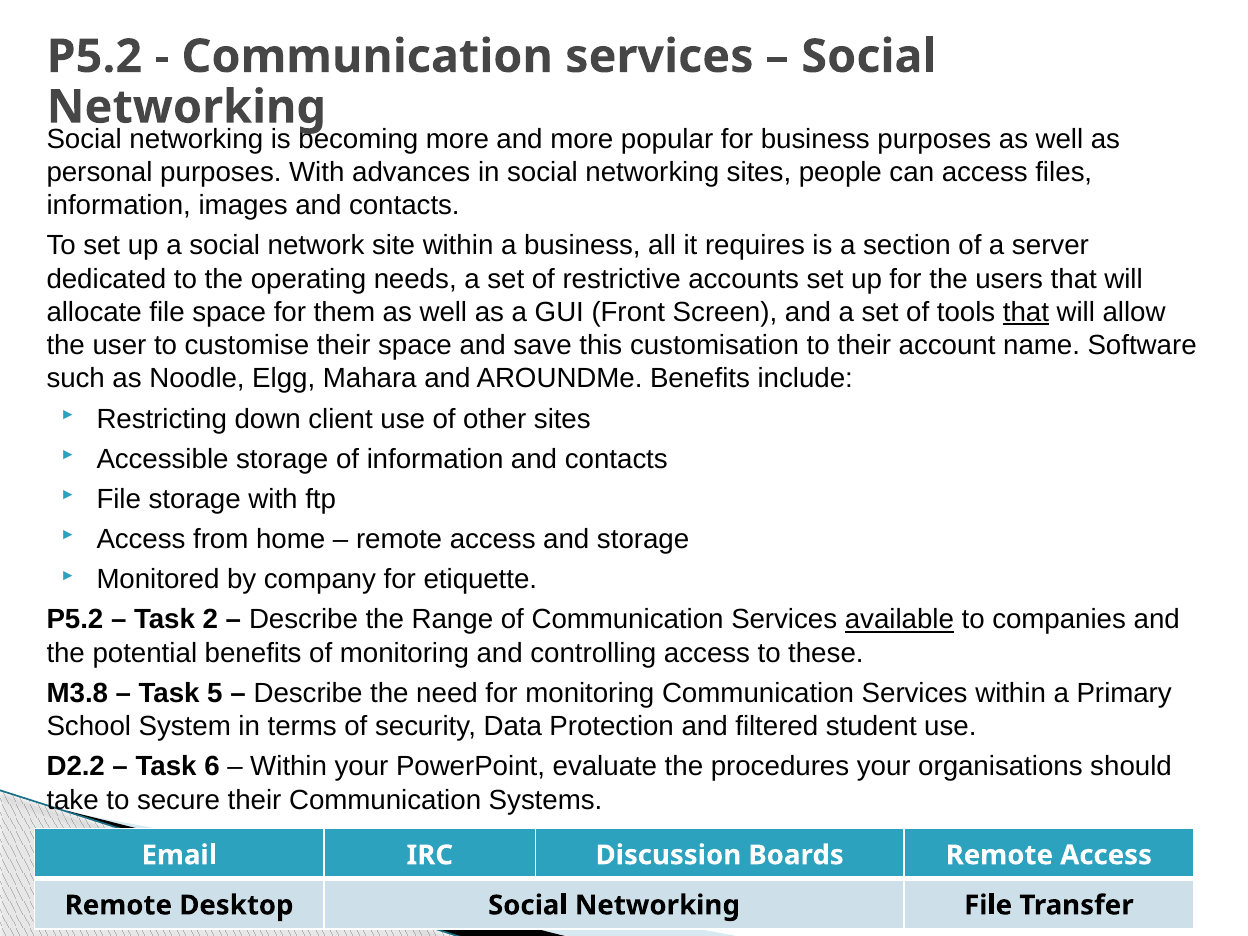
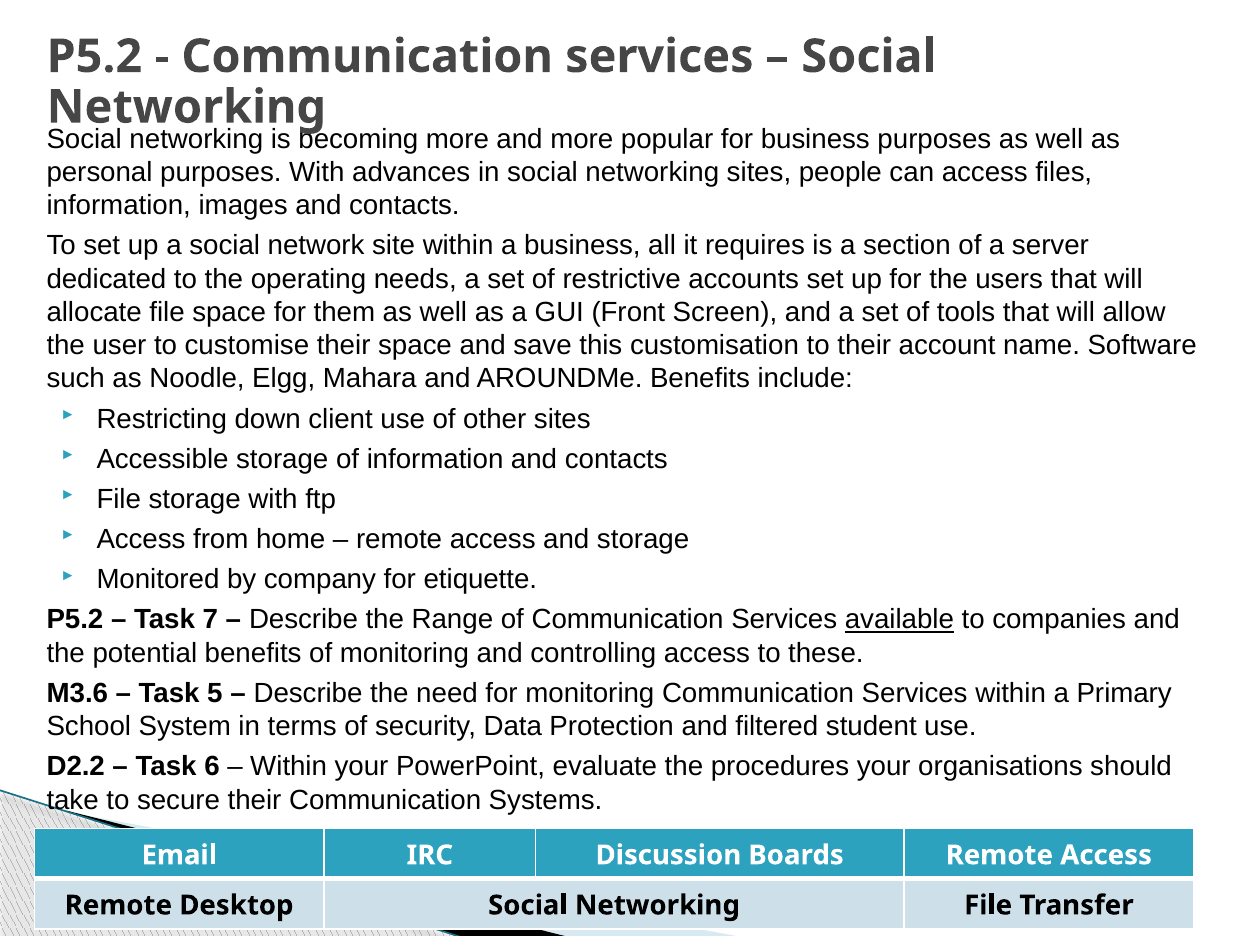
that underline: present -> none (1026, 312)
2: 2 -> 7 (210, 620)
M3.8: M3.8 -> M3.6 (77, 693)
